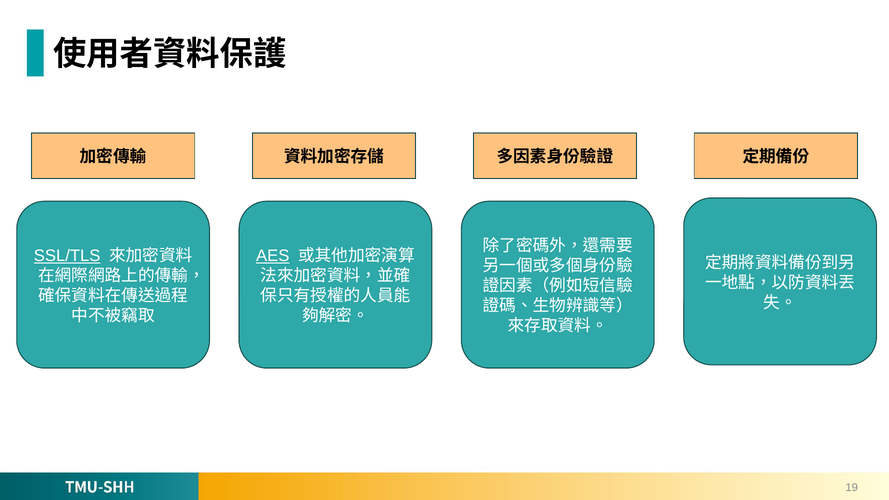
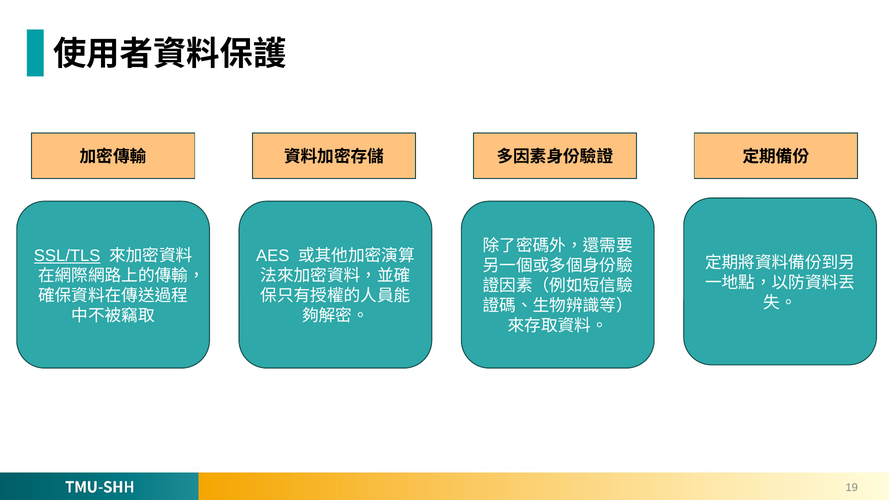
AES underline: present -> none (273, 256)
